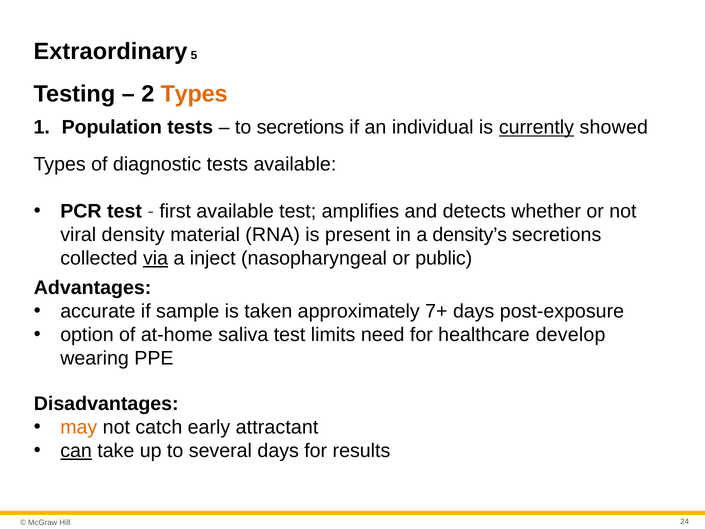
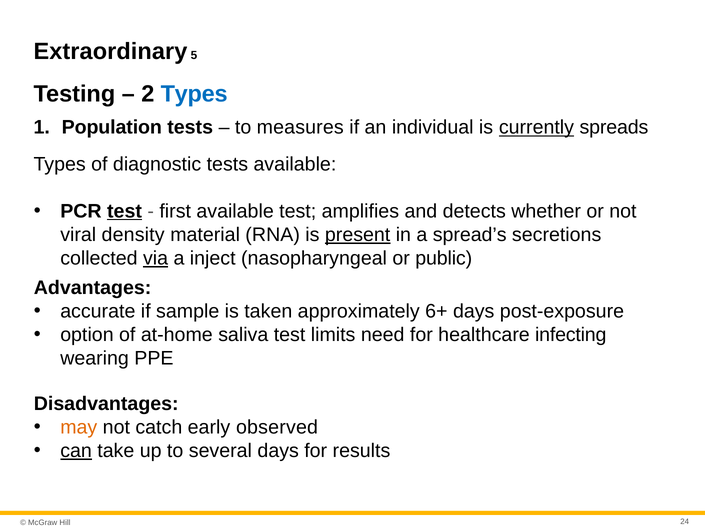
Types colour: orange -> blue (194, 94)
to secretions: secretions -> measures (300, 127)
showed: showed -> spreads (614, 127)
test underline: none -> present (125, 211)
present underline: none -> present (358, 235)
density’s: density’s -> spread’s (470, 235)
7+: 7+ -> 6+ (436, 311)
develop: develop -> infecting (571, 335)
attractant: attractant -> observed (277, 427)
